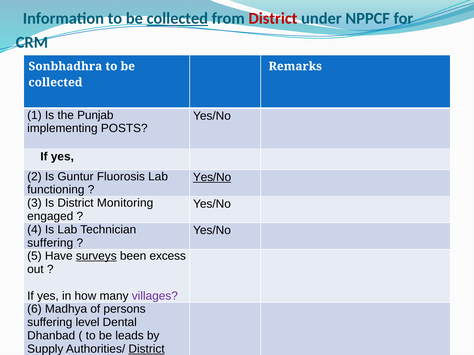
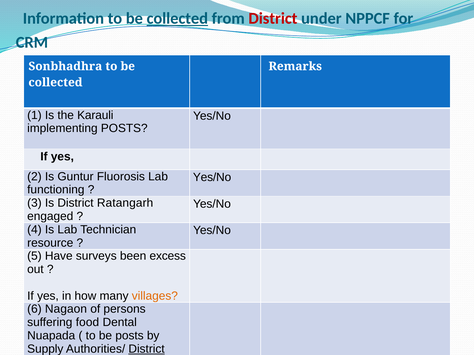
Punjab: Punjab -> Karauli (95, 115)
Yes/No underline: present -> none (212, 178)
Monitoring: Monitoring -> Ratangarh (125, 203)
suffering: suffering -> resource (50, 243)
surveys underline: present -> none (96, 256)
villages colour: purple -> orange (155, 296)
Madhya: Madhya -> Nagaon (66, 310)
level: level -> food (87, 323)
Dhanbad: Dhanbad -> Nuapada (51, 336)
be leads: leads -> posts (130, 336)
